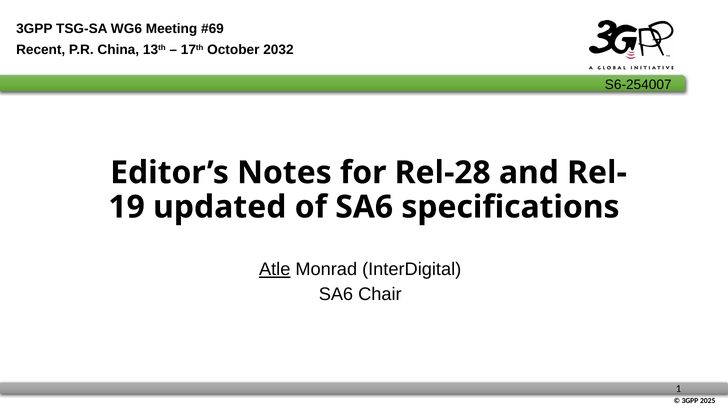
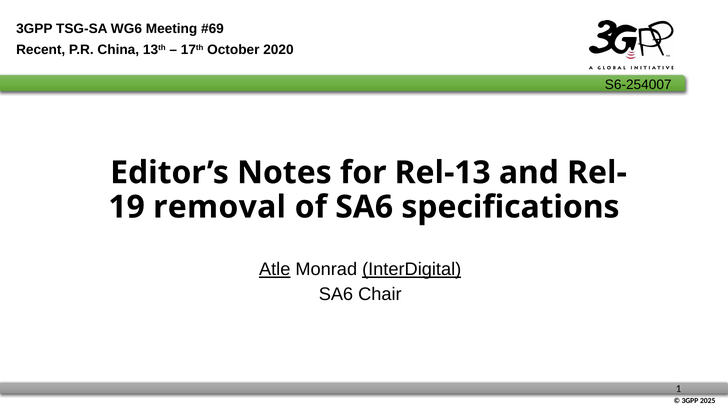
2032: 2032 -> 2020 (278, 50)
Rel-28: Rel-28 -> Rel-13 (443, 173)
updated: updated -> removal (220, 207)
InterDigital underline: none -> present (412, 270)
